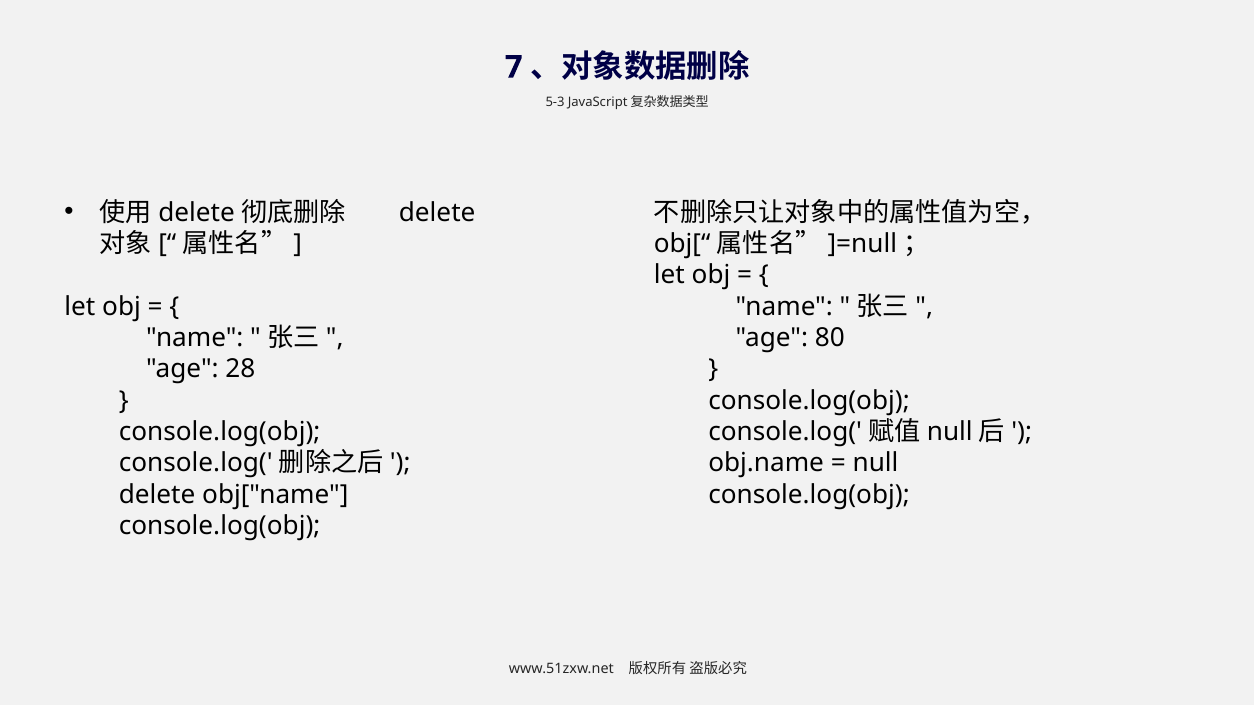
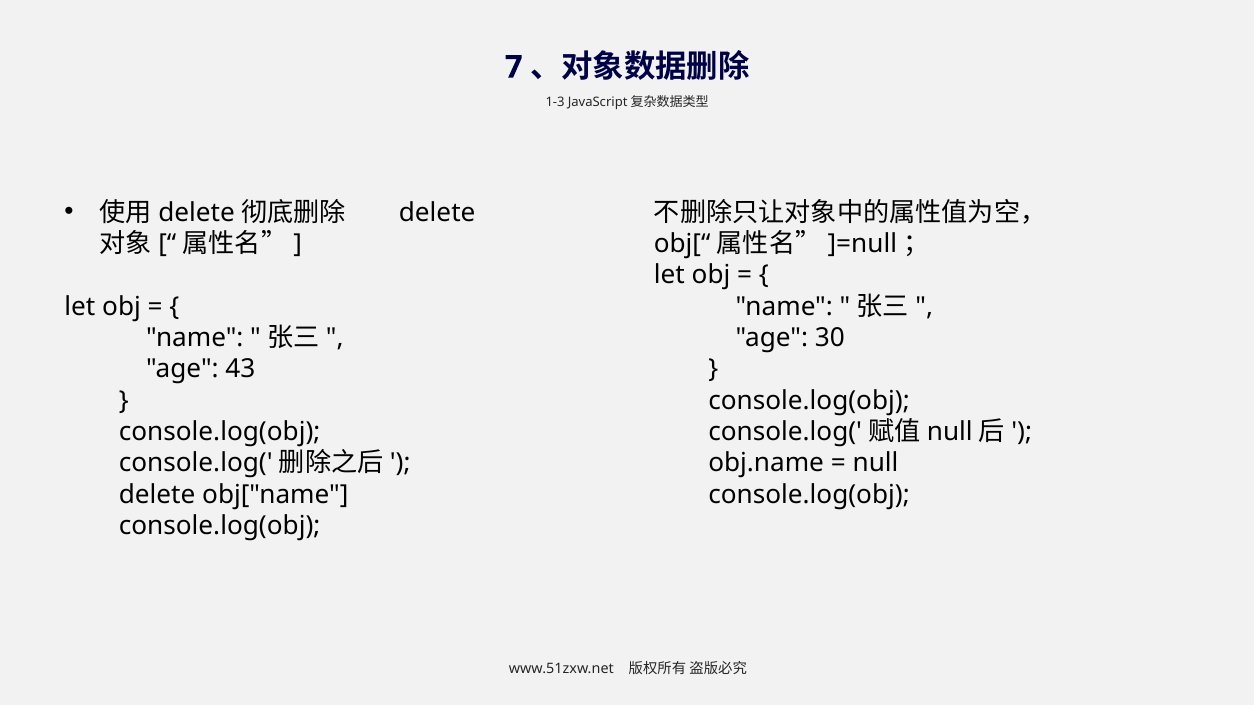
5-3: 5-3 -> 1-3 (555, 103)
80: 80 -> 30 (830, 338)
28: 28 -> 43 (240, 369)
